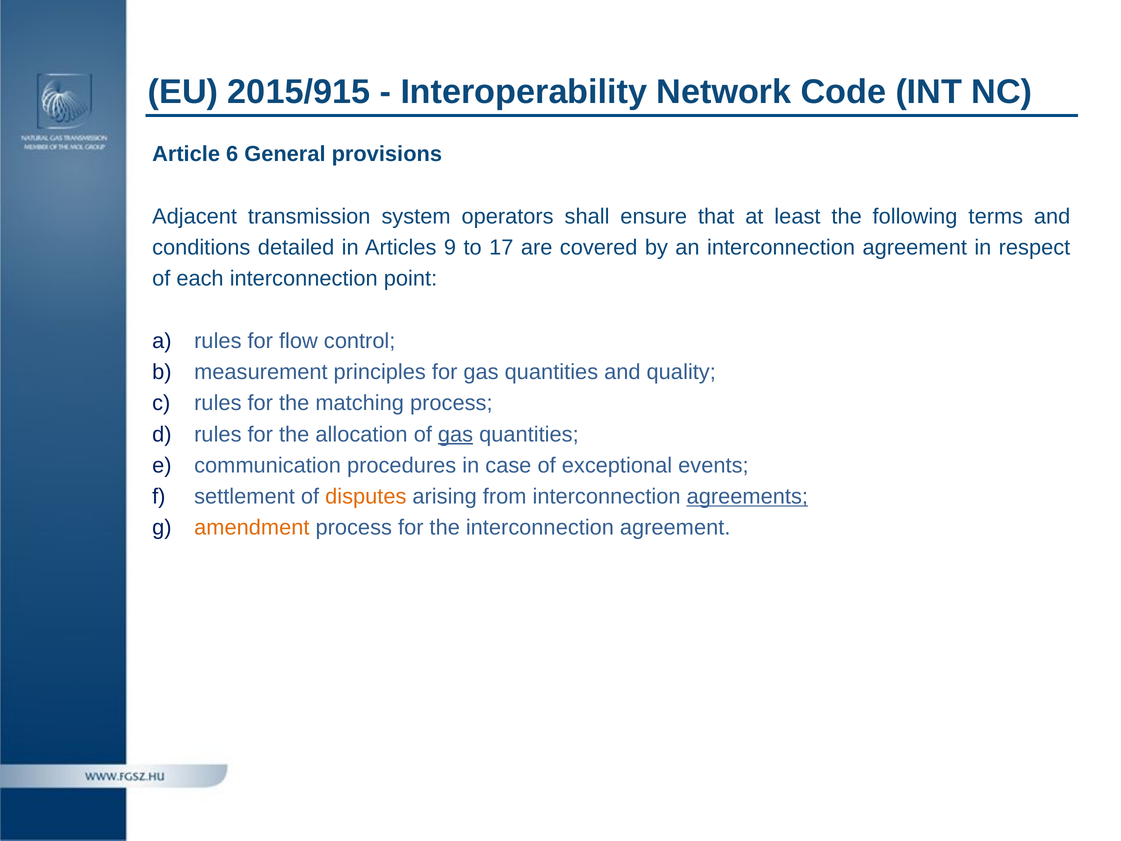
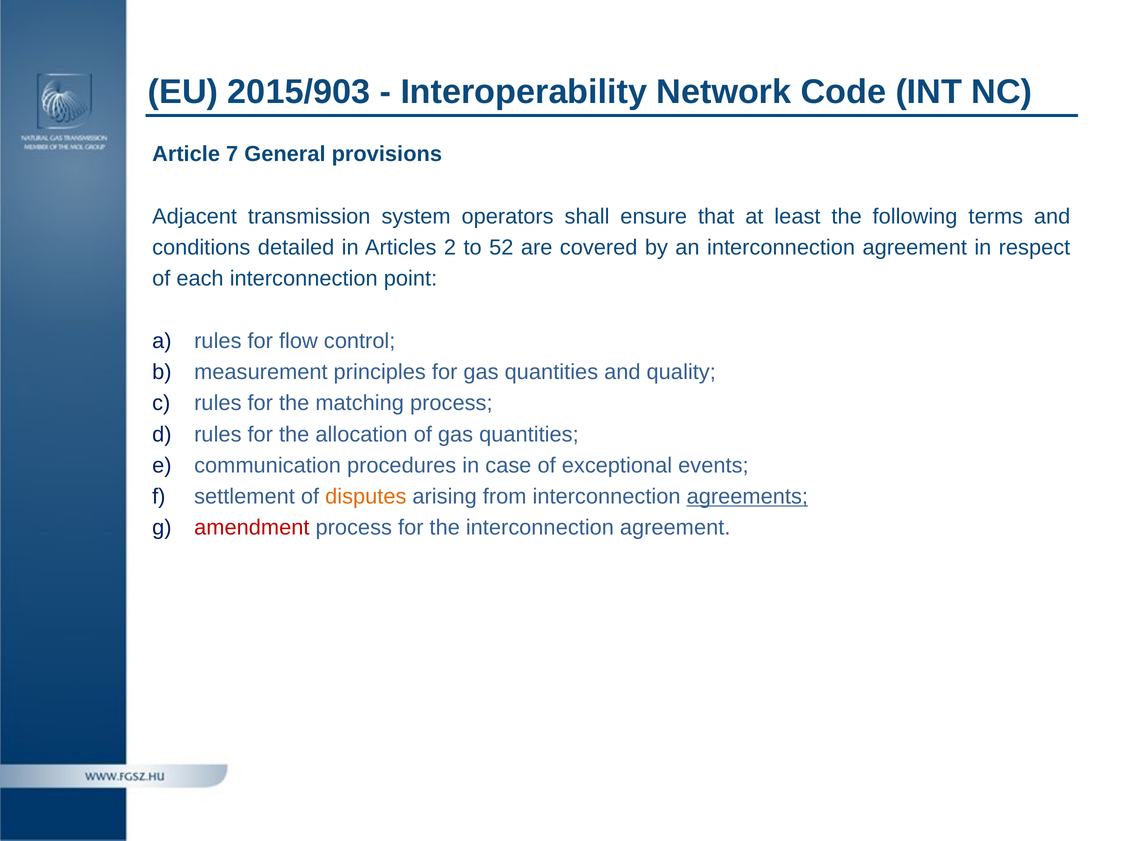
2015/915: 2015/915 -> 2015/903 (299, 92)
6: 6 -> 7 (232, 154)
9: 9 -> 2 (450, 248)
17: 17 -> 52 (501, 248)
gas underline: present -> none (456, 434)
amendment colour: orange -> red (252, 528)
